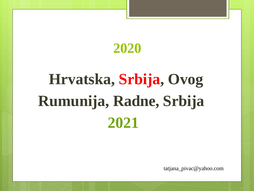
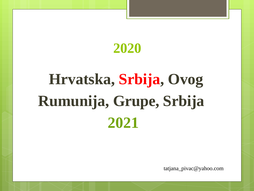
Radne: Radne -> Grupe (136, 101)
